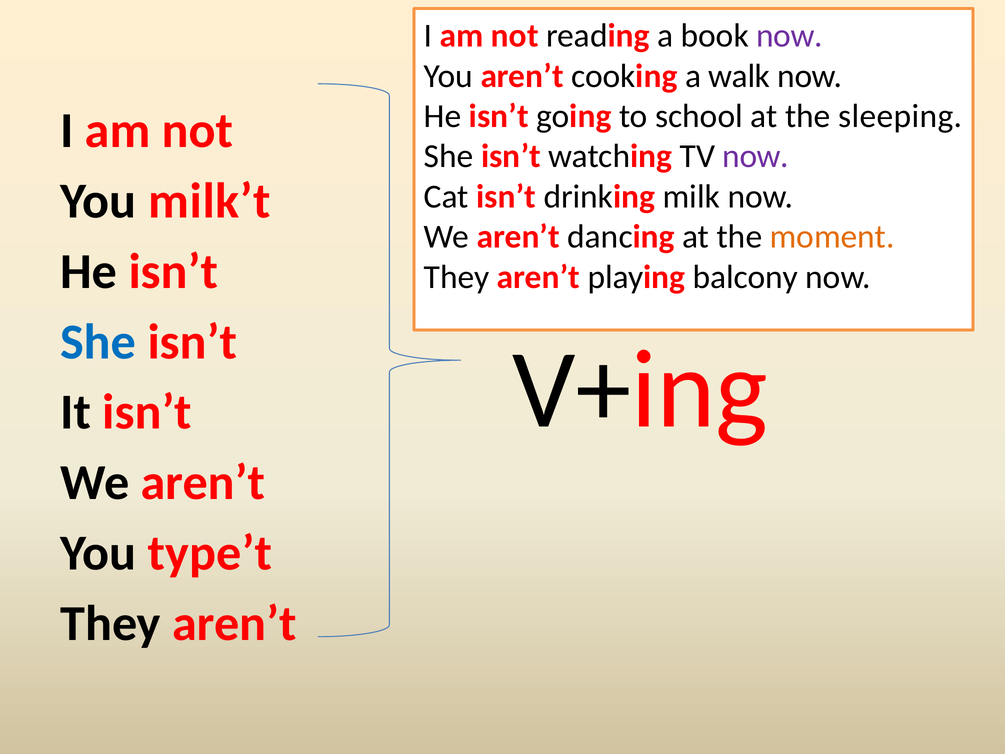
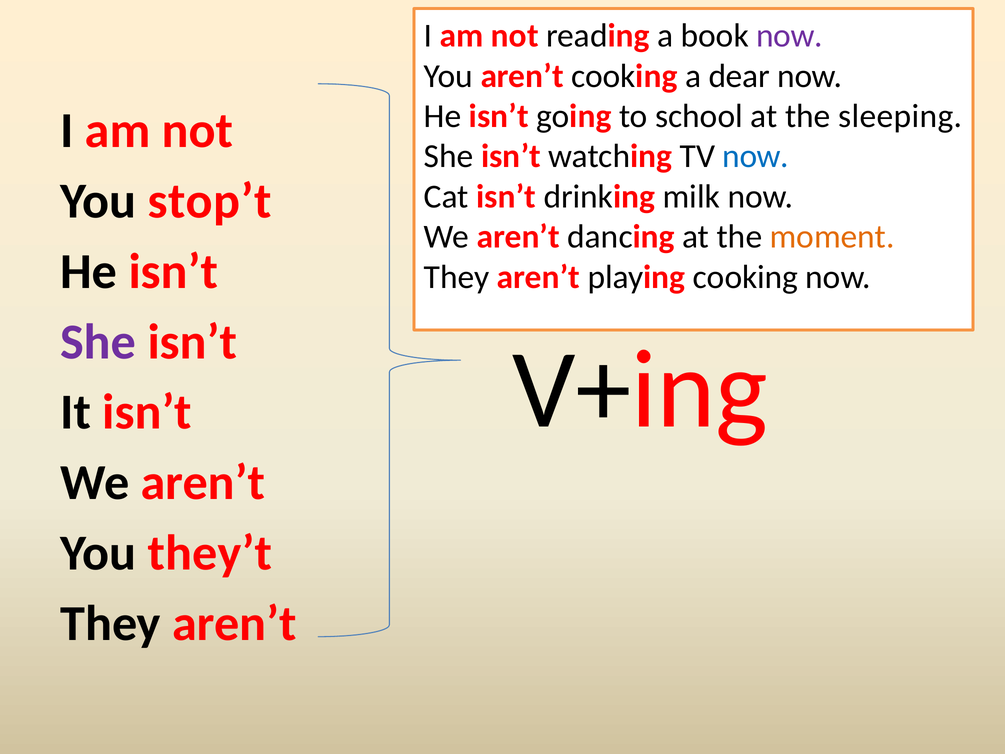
walk: walk -> dear (739, 76)
now colour: purple -> blue (756, 156)
milk’t: milk’t -> stop’t (210, 201)
playing balcony: balcony -> cooking (745, 277)
She colour: blue -> purple (98, 342)
type’t: type’t -> they’t (210, 553)
